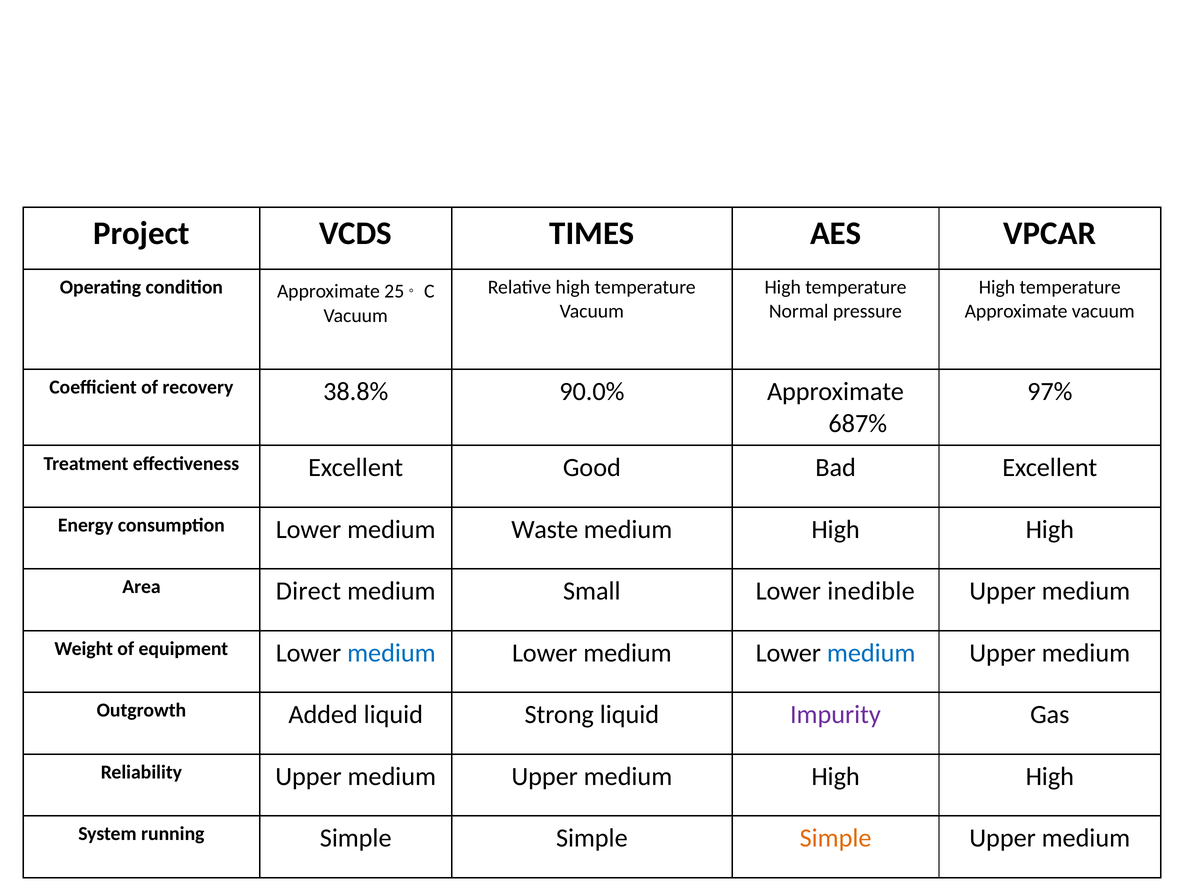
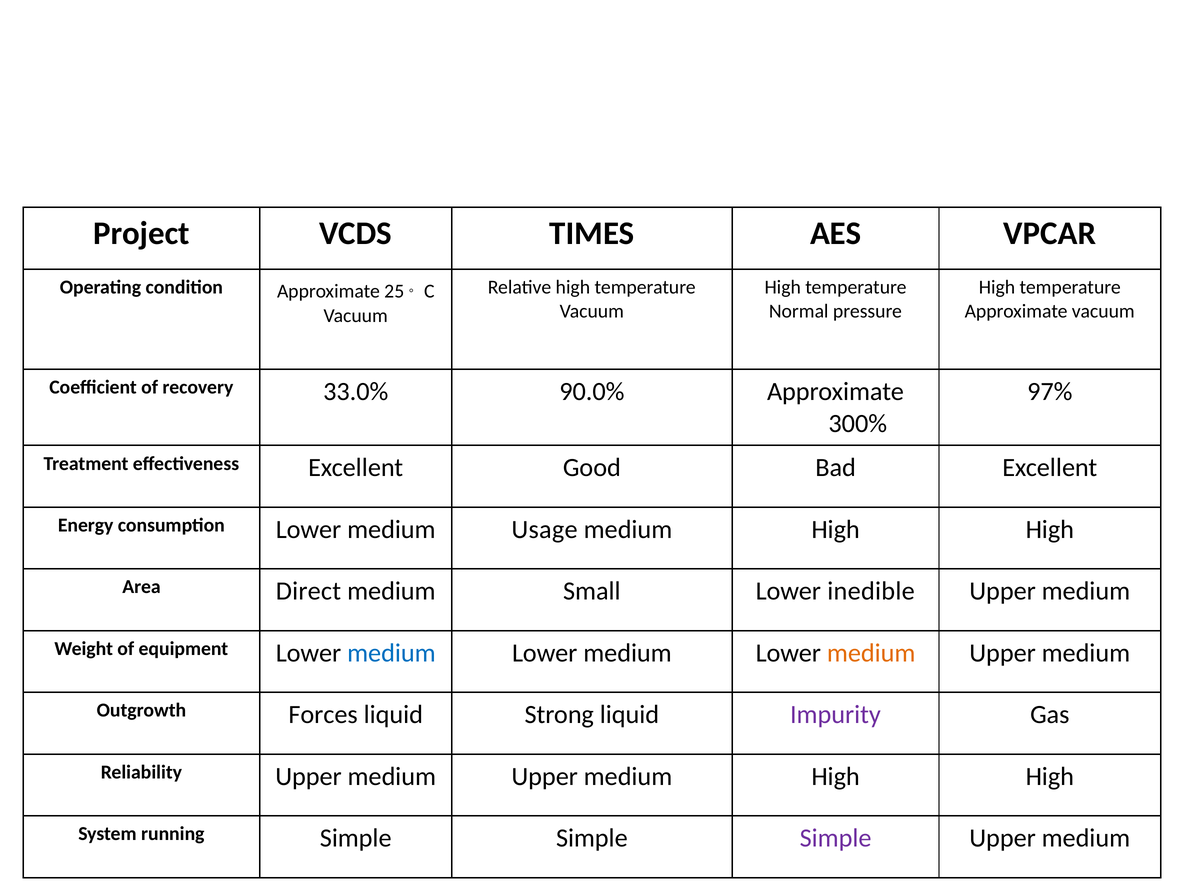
38.8%: 38.8% -> 33.0% (356, 391)
687%: 687% -> 300% (858, 424)
Waste: Waste -> Usage (545, 530)
medium colour: blue -> orange (871, 653)
Added: Added -> Forces (323, 715)
Simple colour: orange -> purple (836, 838)
